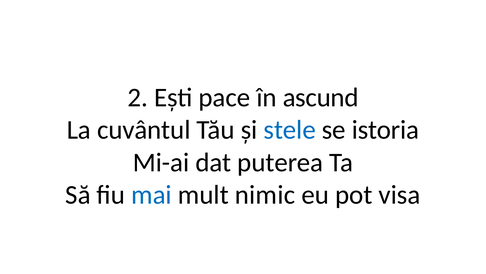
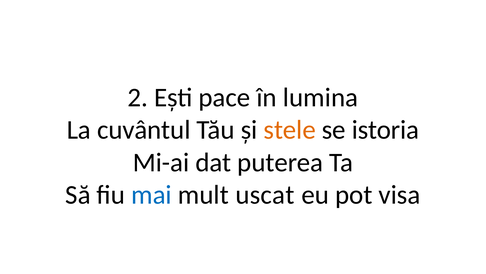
ascund: ascund -> lumina (321, 97)
stele colour: blue -> orange (290, 130)
nimic: nimic -> uscat (265, 194)
